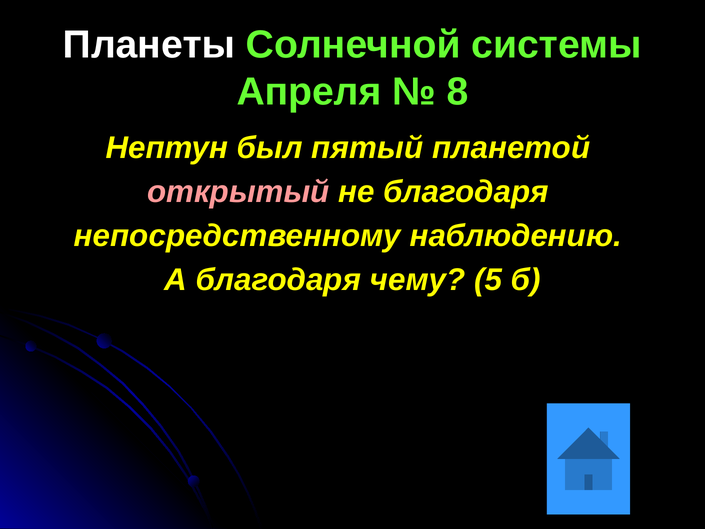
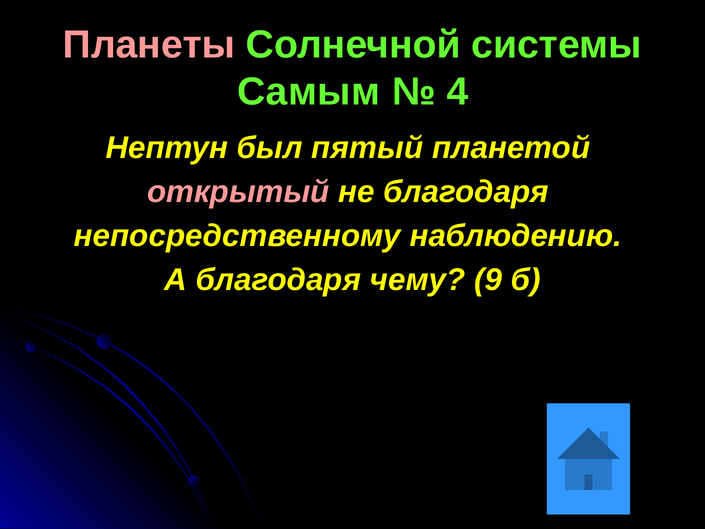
Планеты colour: white -> pink (149, 45)
Апреля: Апреля -> Самым (309, 92)
8: 8 -> 4 (457, 92)
5: 5 -> 9 (488, 280)
